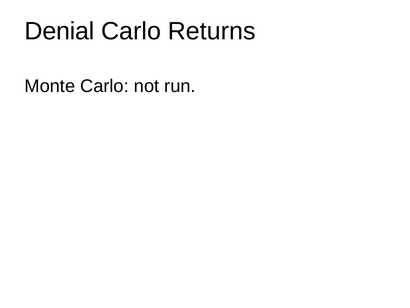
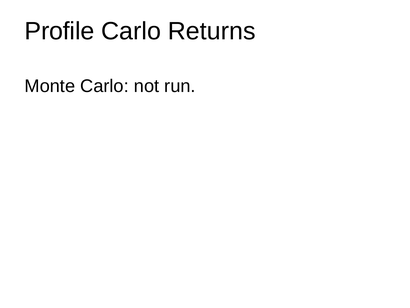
Denial: Denial -> Profile (59, 31)
